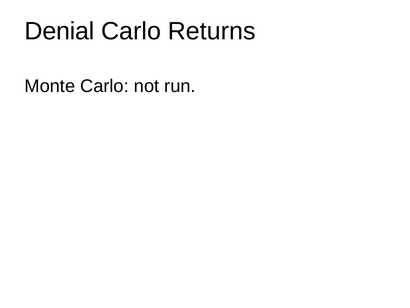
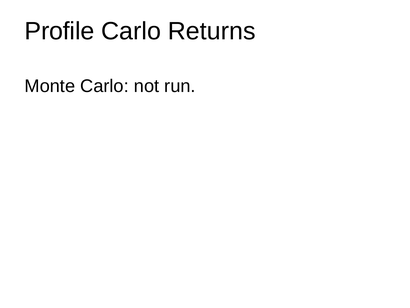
Denial: Denial -> Profile (59, 31)
